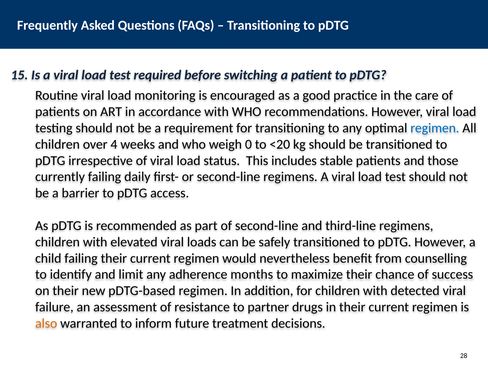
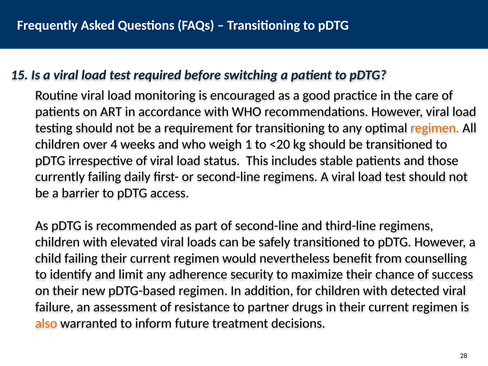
regimen colour: blue -> orange (435, 128)
0: 0 -> 1 (248, 144)
months: months -> security (252, 274)
